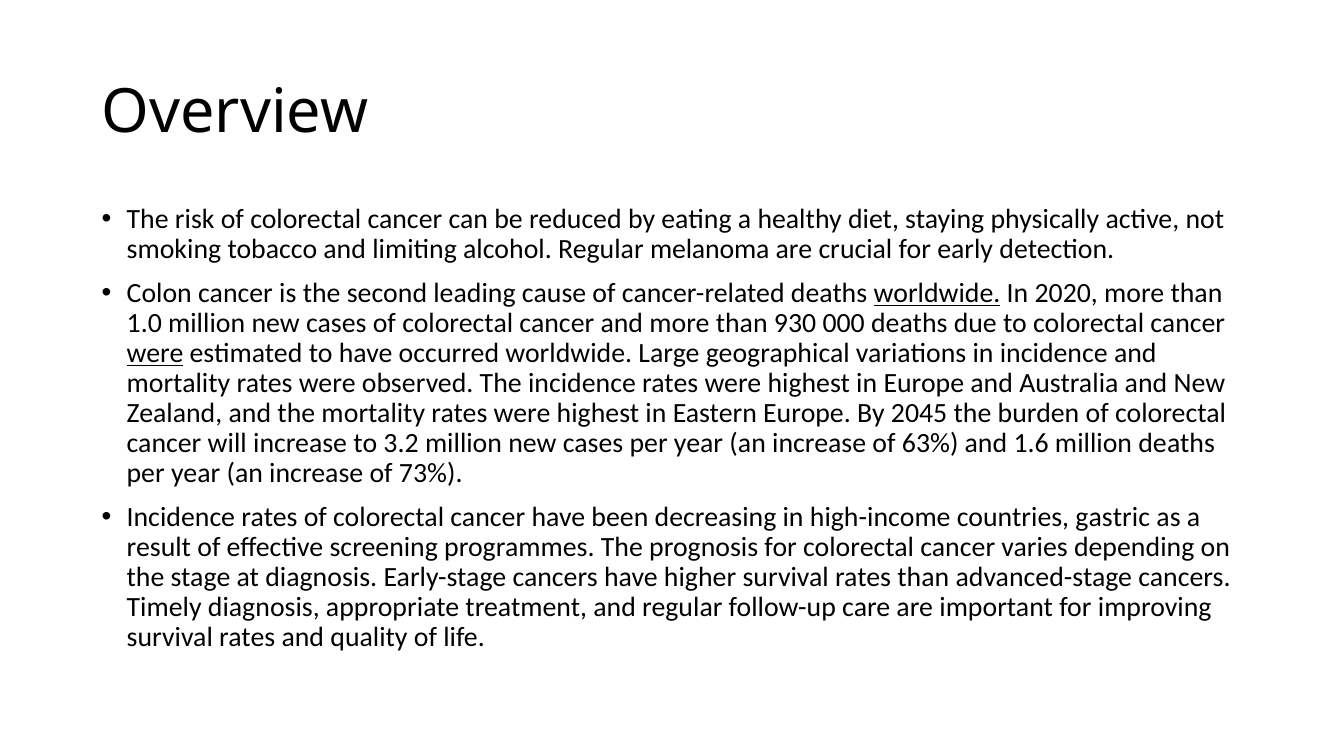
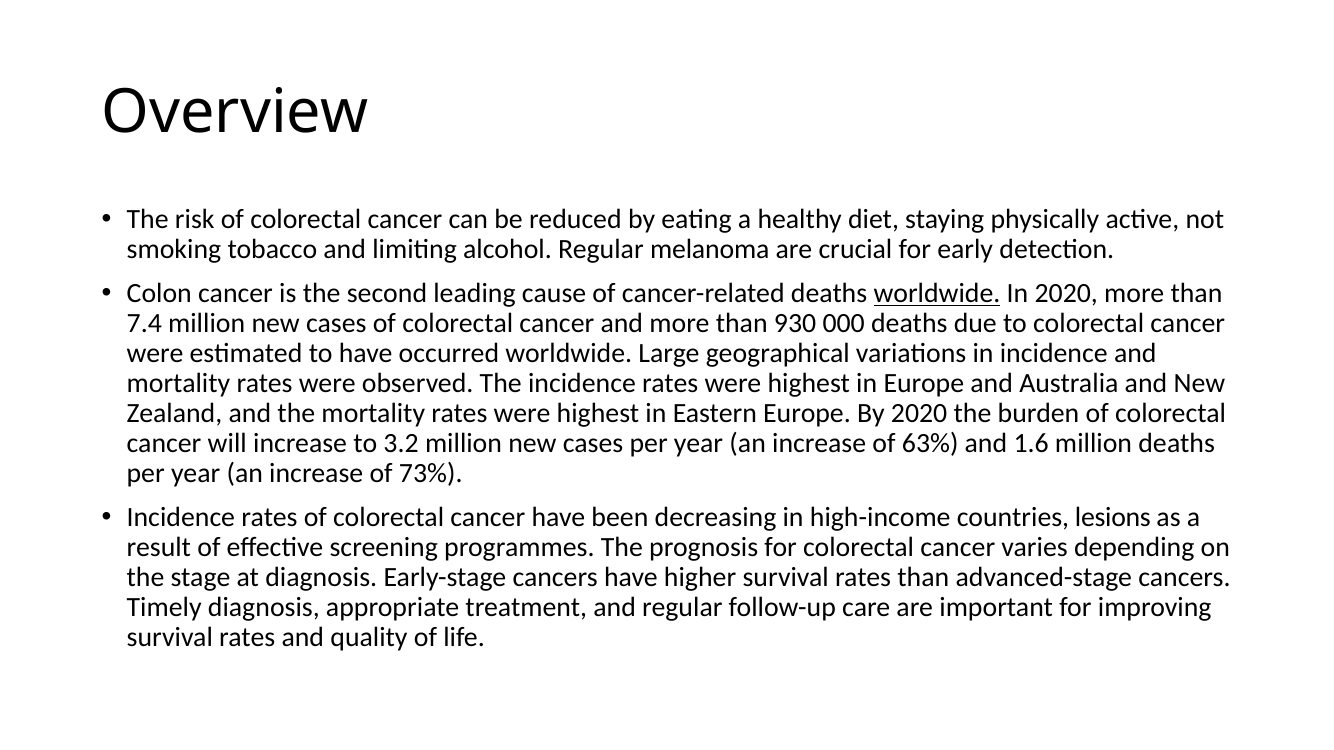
1.0: 1.0 -> 7.4 (144, 324)
were underline: present -> none (155, 354)
By 2045: 2045 -> 2020 (919, 414)
gastric: gastric -> lesions (1113, 518)
